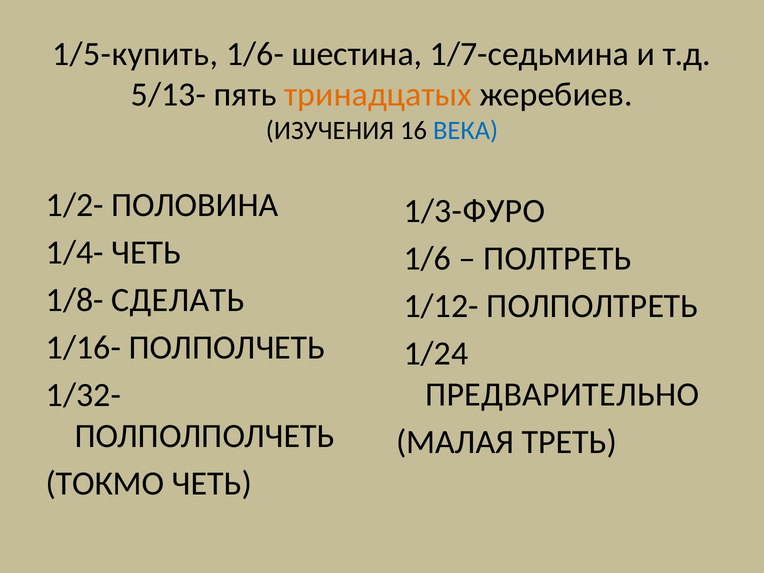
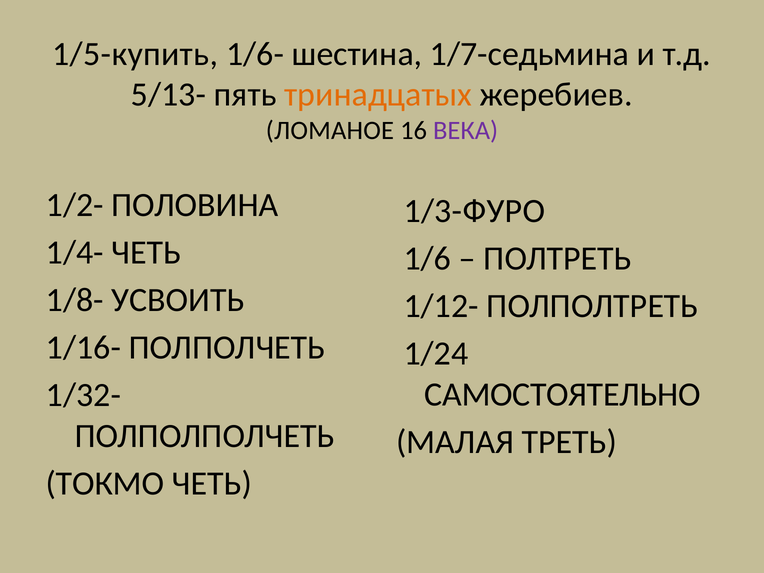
ИЗУЧЕНИЯ: ИЗУЧЕНИЯ -> ЛОМАНОЕ (330, 131)
ВЕКА colour: blue -> purple (466, 131)
СДЕЛАТЬ: СДЕЛАТЬ -> УСВОИТЬ (178, 300)
ПРЕДВАРИТЕЛЬНО: ПРЕДВАРИТЕЛЬНО -> САМОСТОЯТЕЛЬНО (563, 394)
